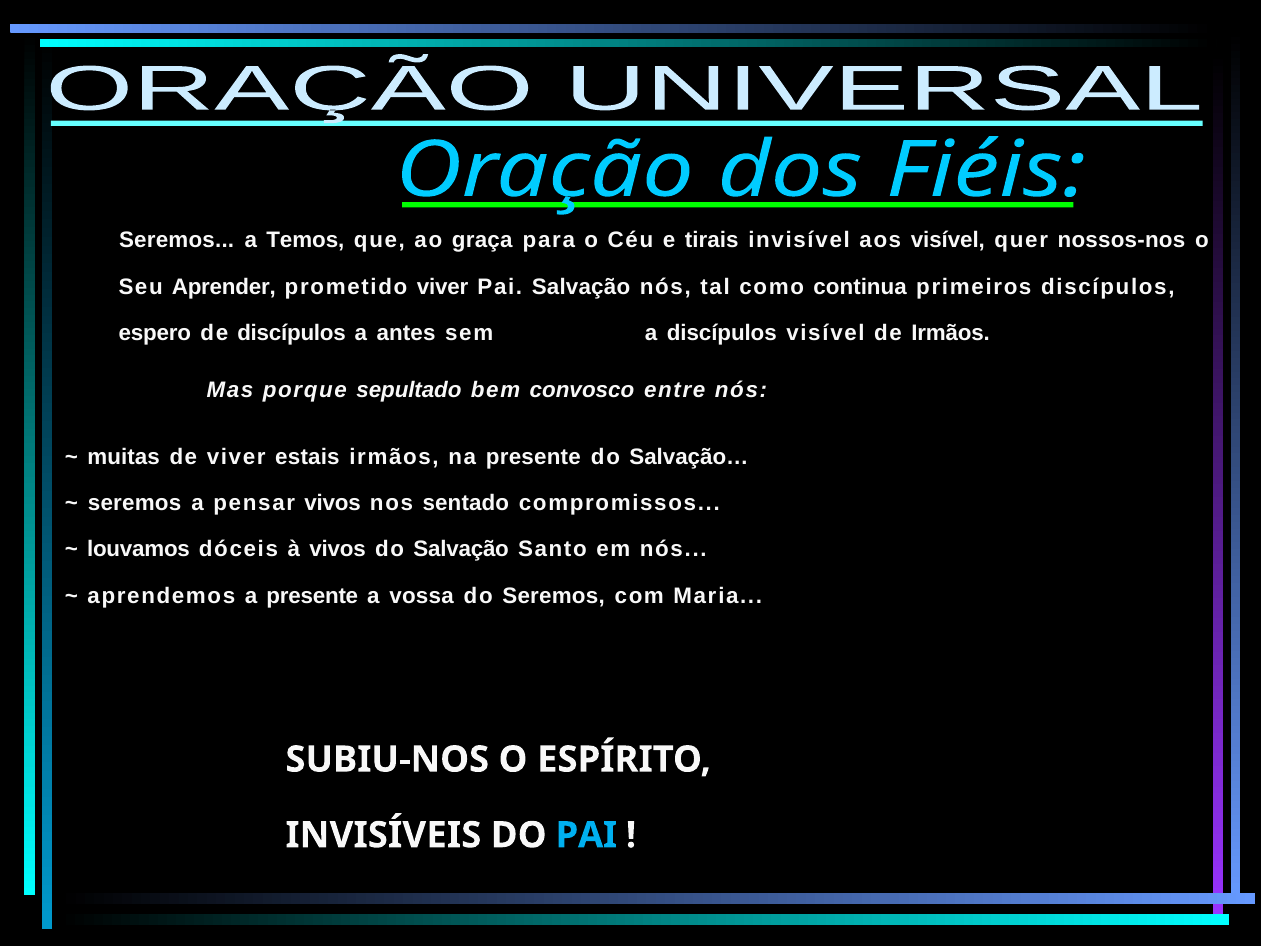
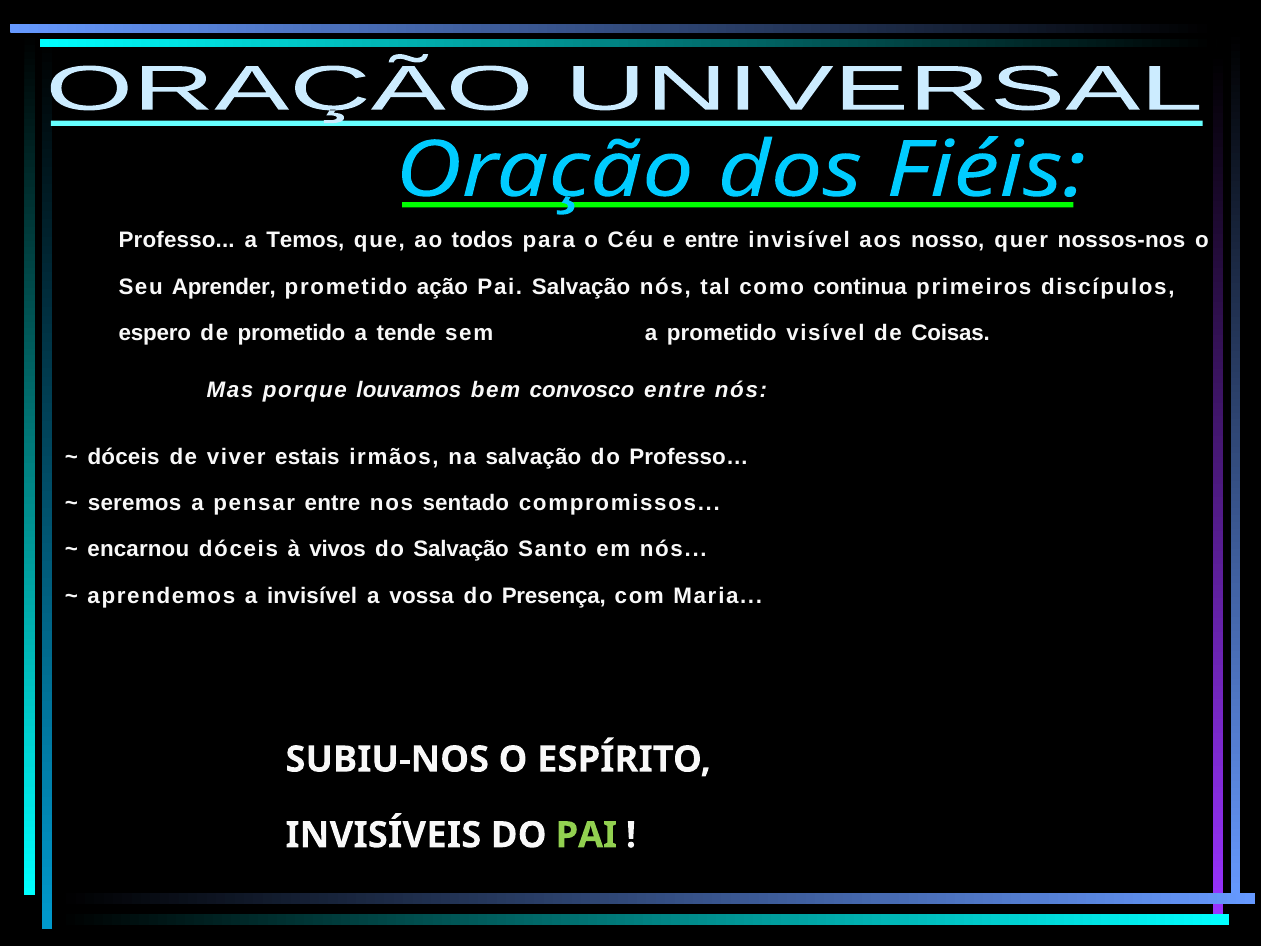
Seremos: Seremos -> Professo (177, 240)
graça: graça -> todos (482, 240)
e tirais: tirais -> entre (712, 240)
aos visível: visível -> nosso (948, 240)
prometido viver: viver -> ação (442, 287)
de discípulos: discípulos -> prometido (292, 333)
antes: antes -> tende (406, 333)
a discípulos: discípulos -> prometido (722, 333)
de Irmãos: Irmãos -> Coisas (951, 333)
sepultado: sepultado -> louvamos (409, 390)
muitas: muitas -> dóceis (124, 457)
na presente: presente -> salvação (533, 457)
Salvação…: Salvação… -> Professo… (689, 457)
pensar vivos: vivos -> entre (332, 503)
louvamos: louvamos -> encarnou (138, 549)
a presente: presente -> invisível (312, 596)
do Seremos: Seremos -> Presença (554, 596)
PAI colour: light blue -> light green (586, 835)
